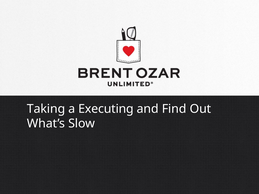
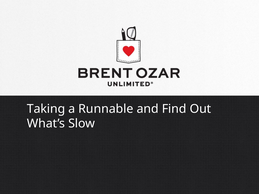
Executing: Executing -> Runnable (106, 109)
